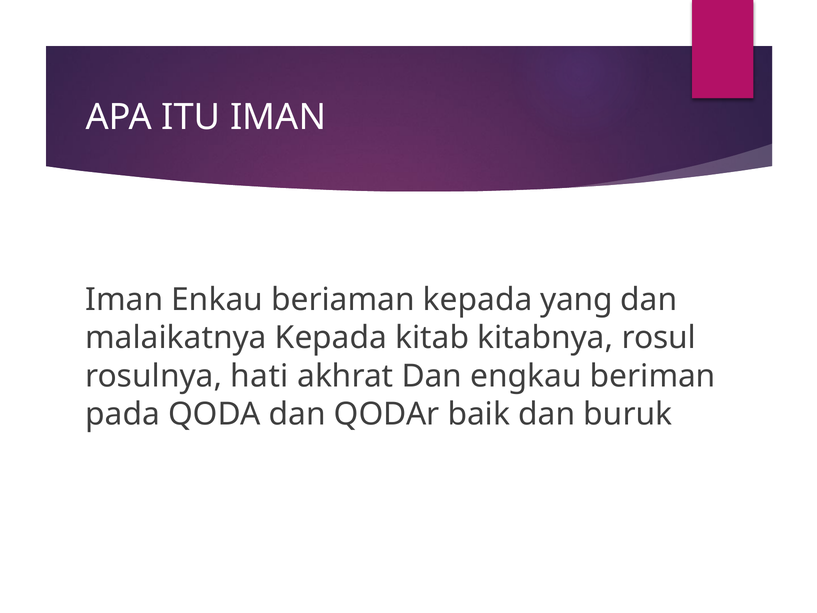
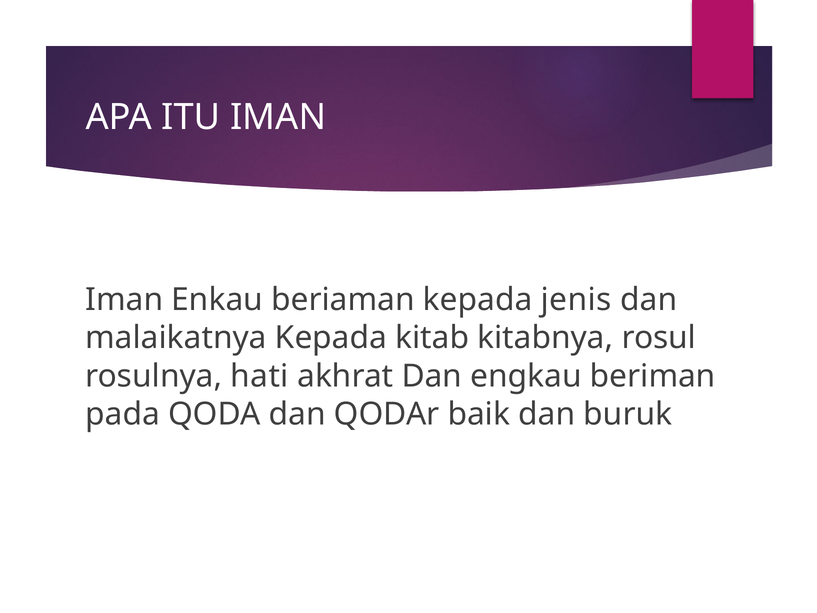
yang: yang -> jenis (576, 300)
